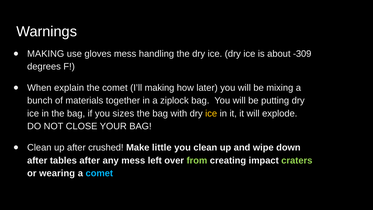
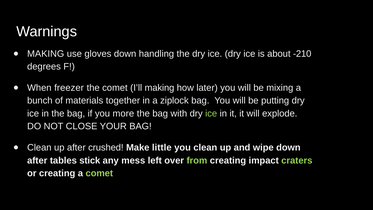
gloves mess: mess -> down (125, 54)
-309: -309 -> -210 (302, 54)
explain: explain -> freezer (69, 88)
sizes: sizes -> more (123, 113)
ice colour: yellow -> light green (211, 113)
tables after: after -> stick (90, 160)
or wearing: wearing -> creating (57, 173)
comet colour: light blue -> light green (99, 173)
